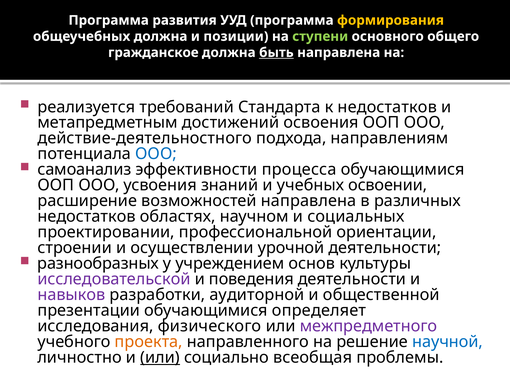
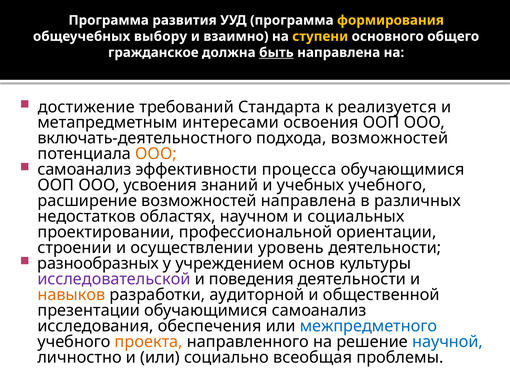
общеучебных должна: должна -> выбору (160, 36)
позиции: позиции -> взаимно (236, 36)
ступени colour: light green -> yellow (320, 36)
реализуется: реализуется -> достижение (86, 107)
к недостатков: недостатков -> реализуется (387, 107)
достижений: достижений -> интересами (231, 123)
действие-деятельностного: действие-деятельностного -> включать-деятельностного (145, 138)
подхода направлениям: направлениям -> возможностей (389, 138)
ООО colour: blue -> orange (156, 154)
учебных освоении: освоении -> учебного (388, 186)
урочной: урочной -> уровень (291, 248)
навыков colour: purple -> orange (71, 295)
обучающимися определяет: определяет -> самоанализ (319, 311)
физического: физического -> обеспечения (210, 327)
межпредметного colour: purple -> blue (368, 327)
или underline: present -> none (160, 358)
